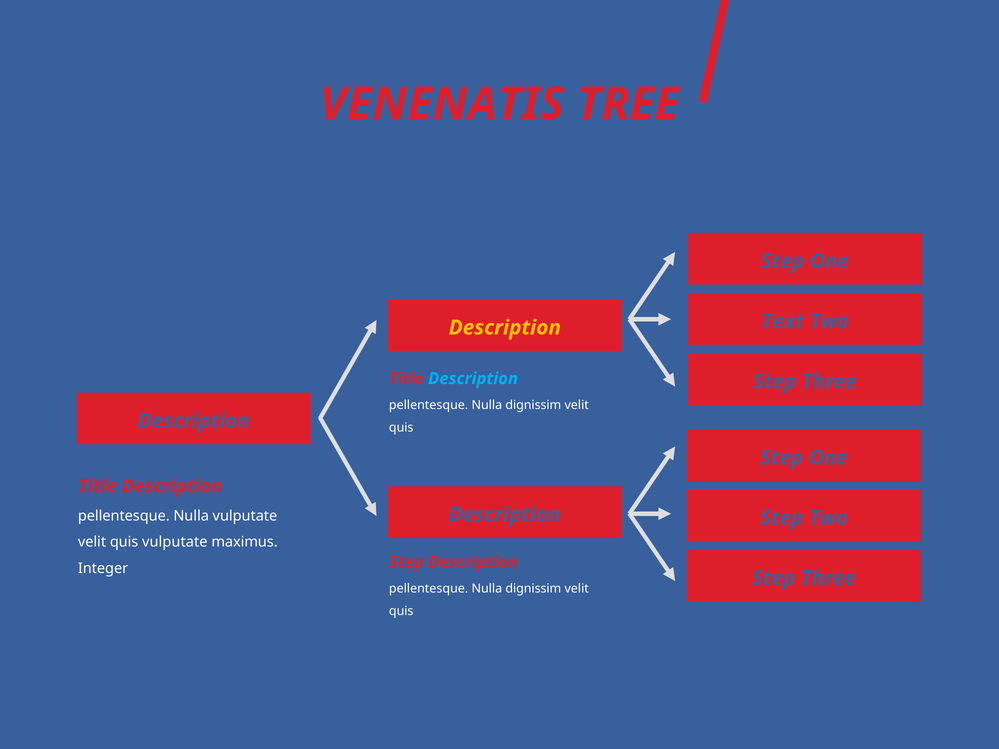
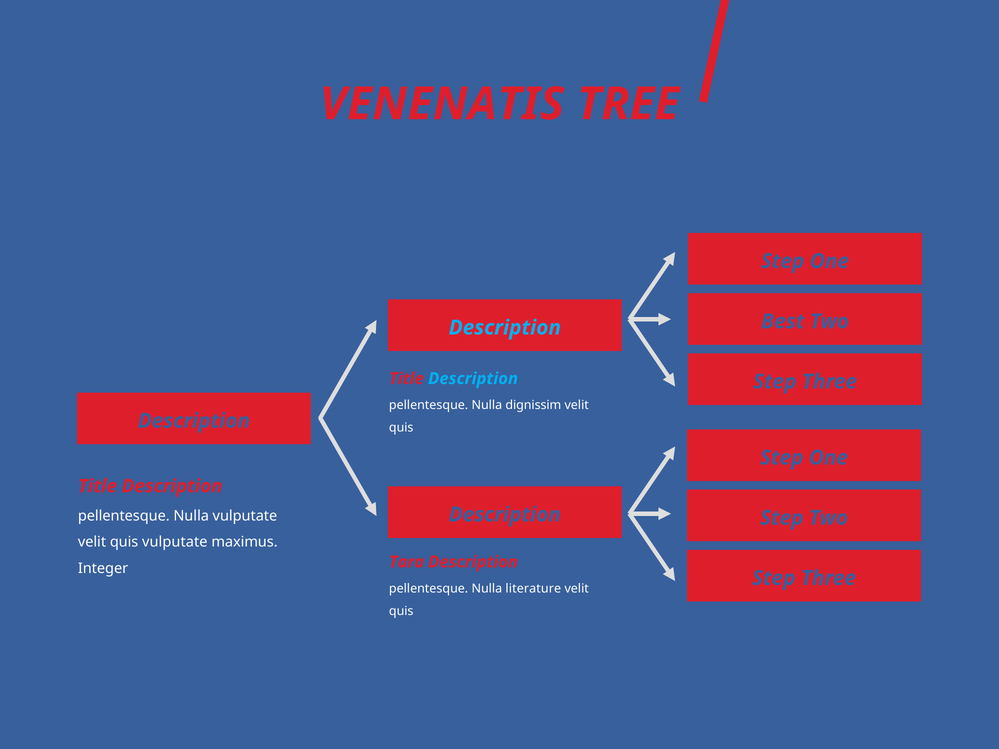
Text: Text -> Best (783, 322)
Description colour: yellow -> light blue (505, 328)
Step: Step -> Tara (407, 562)
dignissim: dignissim -> literature (533, 589)
